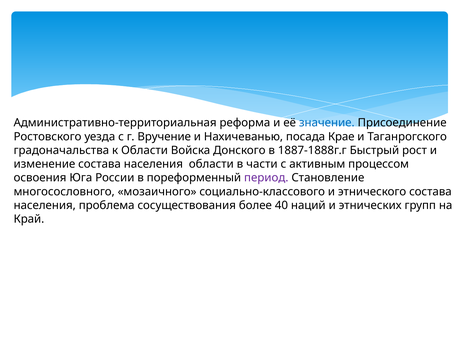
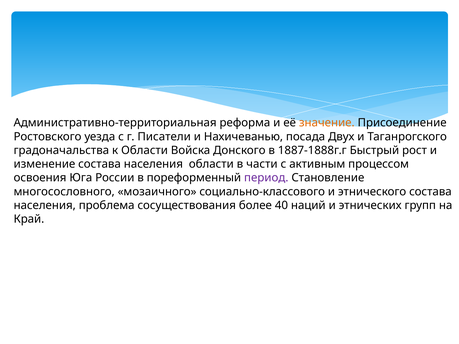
значение colour: blue -> orange (327, 123)
Вручение: Вручение -> Писатели (164, 137)
Крае: Крае -> Двух (341, 137)
